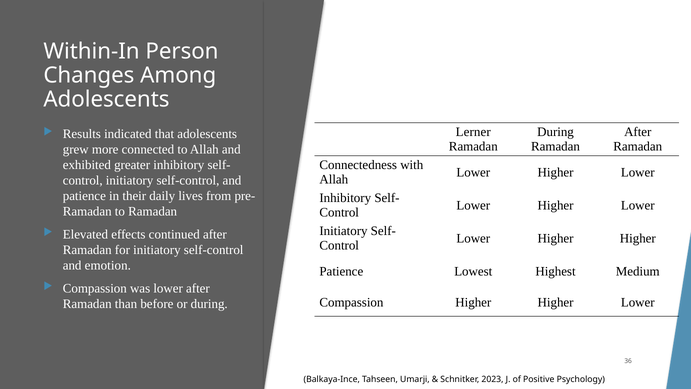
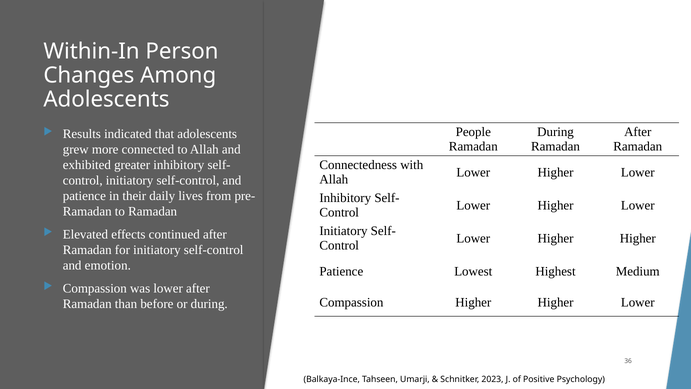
Lerner: Lerner -> People (473, 132)
